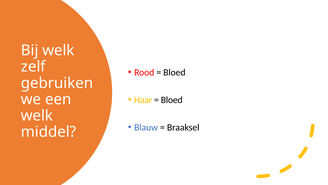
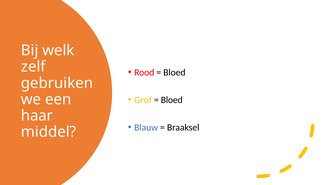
Haar: Haar -> Grof (143, 100)
welk: welk -> haar (37, 115)
